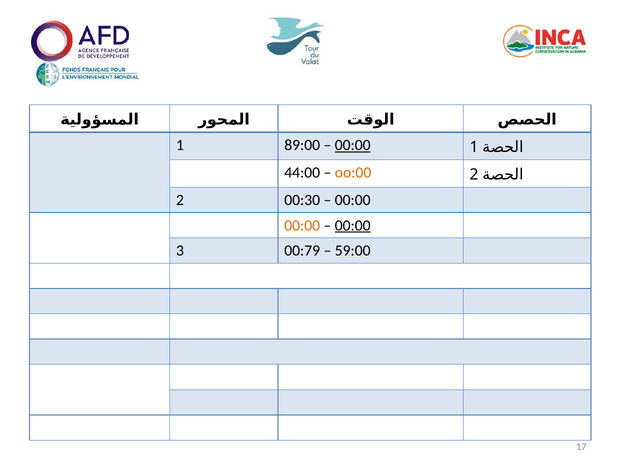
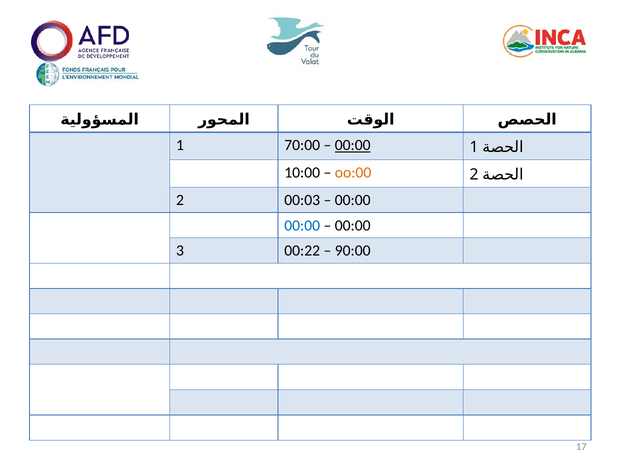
89:00: 89:00 -> 70:00 (302, 145)
44:00: 44:00 -> 10:00 (302, 173)
00:30: 00:30 -> 00:03 (302, 200)
00:00 colour: orange -> blue (302, 225)
00:00 underline: present -> none (353, 225)
00:79: 00:79 -> 00:22 (302, 251)
59:00: 59:00 -> 90:00 (353, 251)
